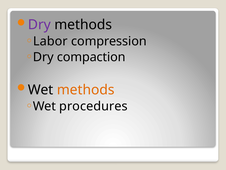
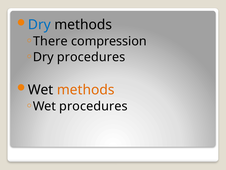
Dry colour: purple -> blue (39, 25)
Labor: Labor -> There (50, 41)
Dry compaction: compaction -> procedures (91, 57)
